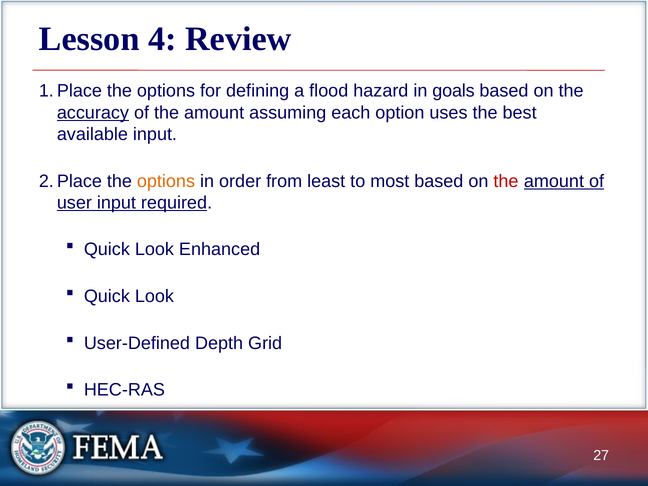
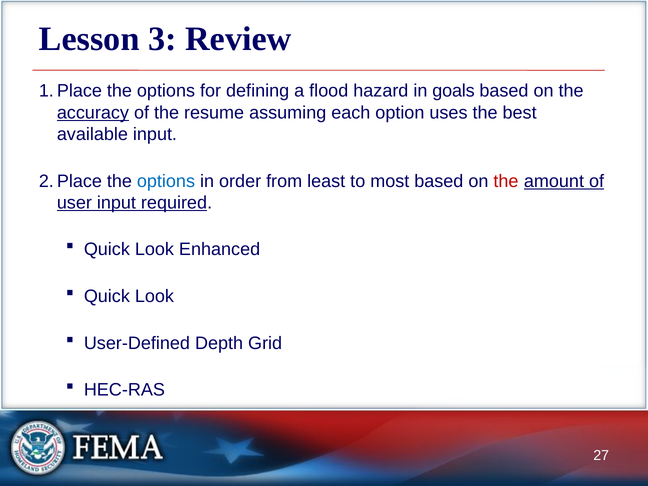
4: 4 -> 3 (162, 39)
of the amount: amount -> resume (214, 113)
options colour: orange -> blue (166, 181)
